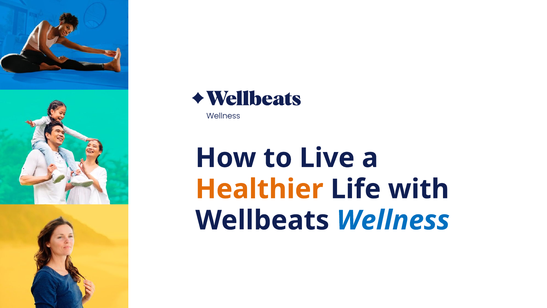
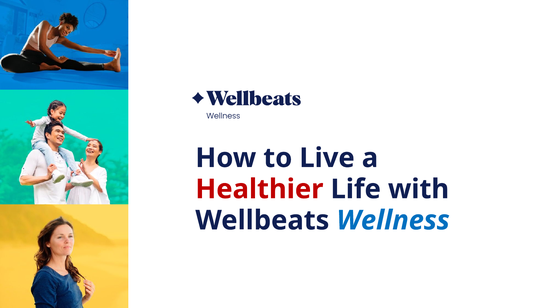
Healthier colour: orange -> red (259, 189)
